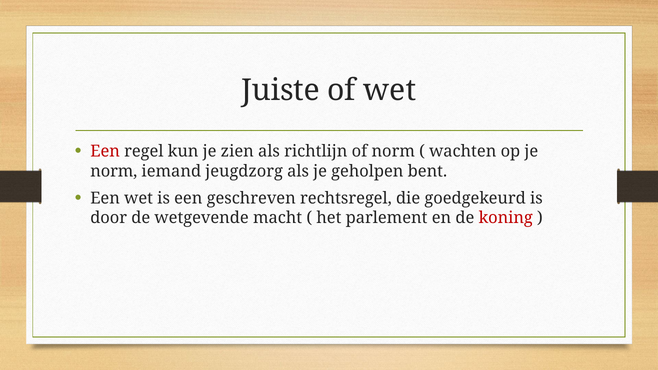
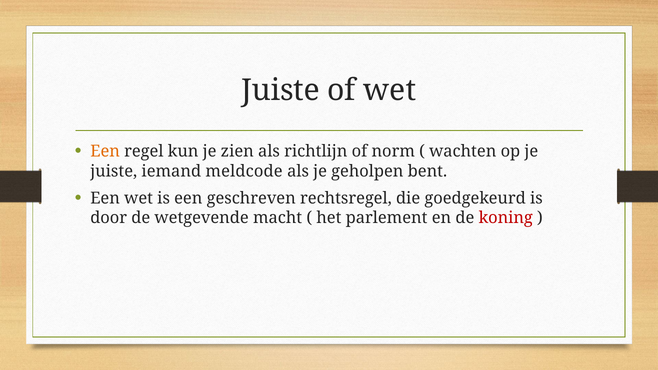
Een colour: red -> orange (105, 151)
norm: norm -> juiste (114, 171)
jeugdzorg: jeugdzorg -> meldcode (244, 171)
